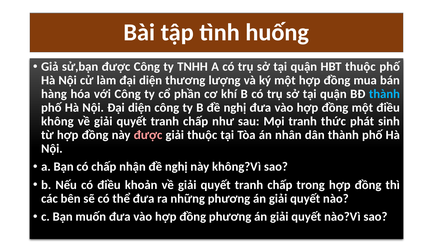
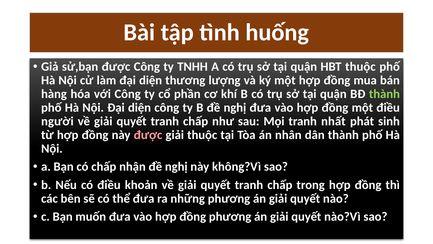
thành colour: light blue -> light green (384, 94)
không: không -> người (57, 121)
thức: thức -> nhất (333, 121)
